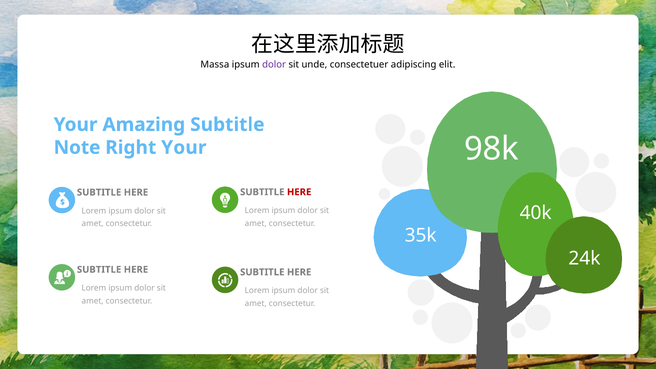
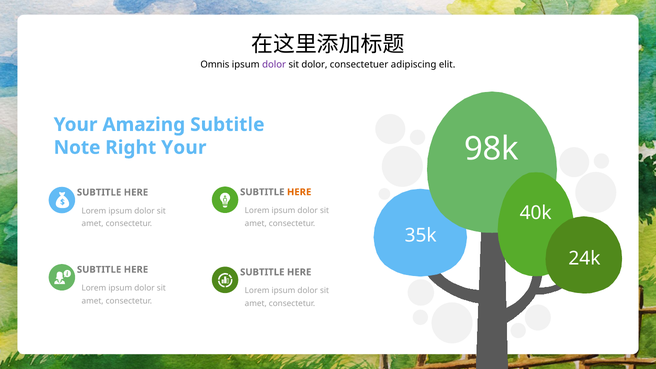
Massa: Massa -> Omnis (215, 64)
sit unde: unde -> dolor (314, 64)
HERE colour: red -> orange (299, 192)
